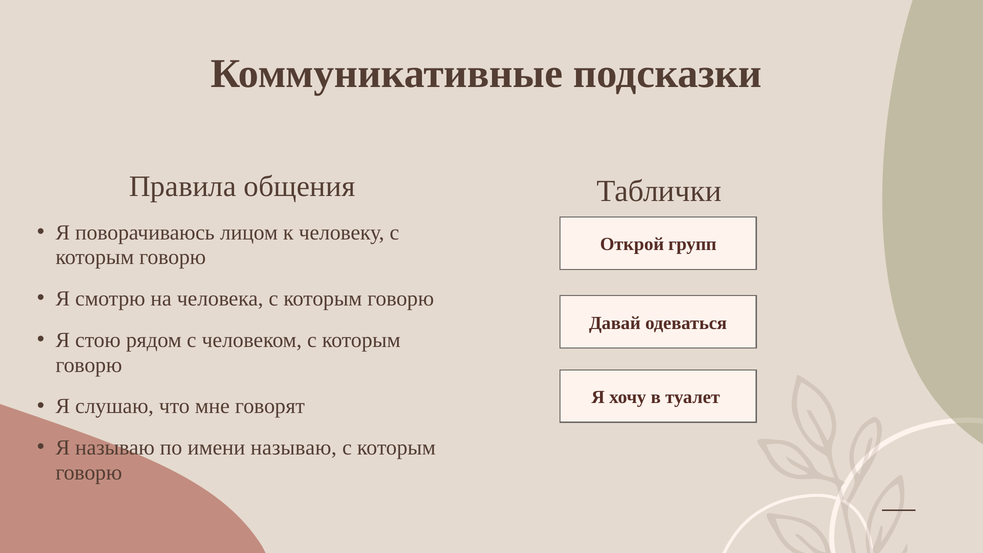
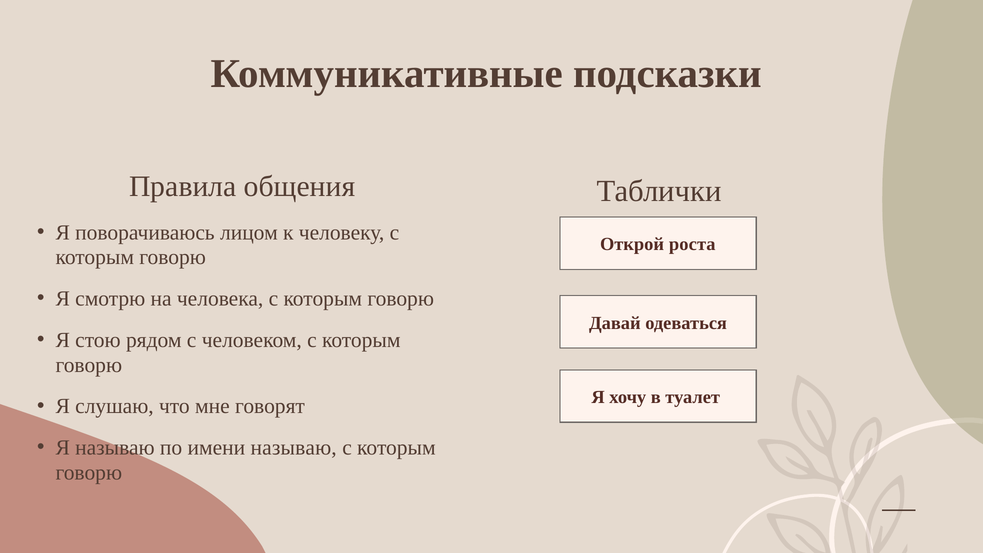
групп: групп -> роста (692, 244)
